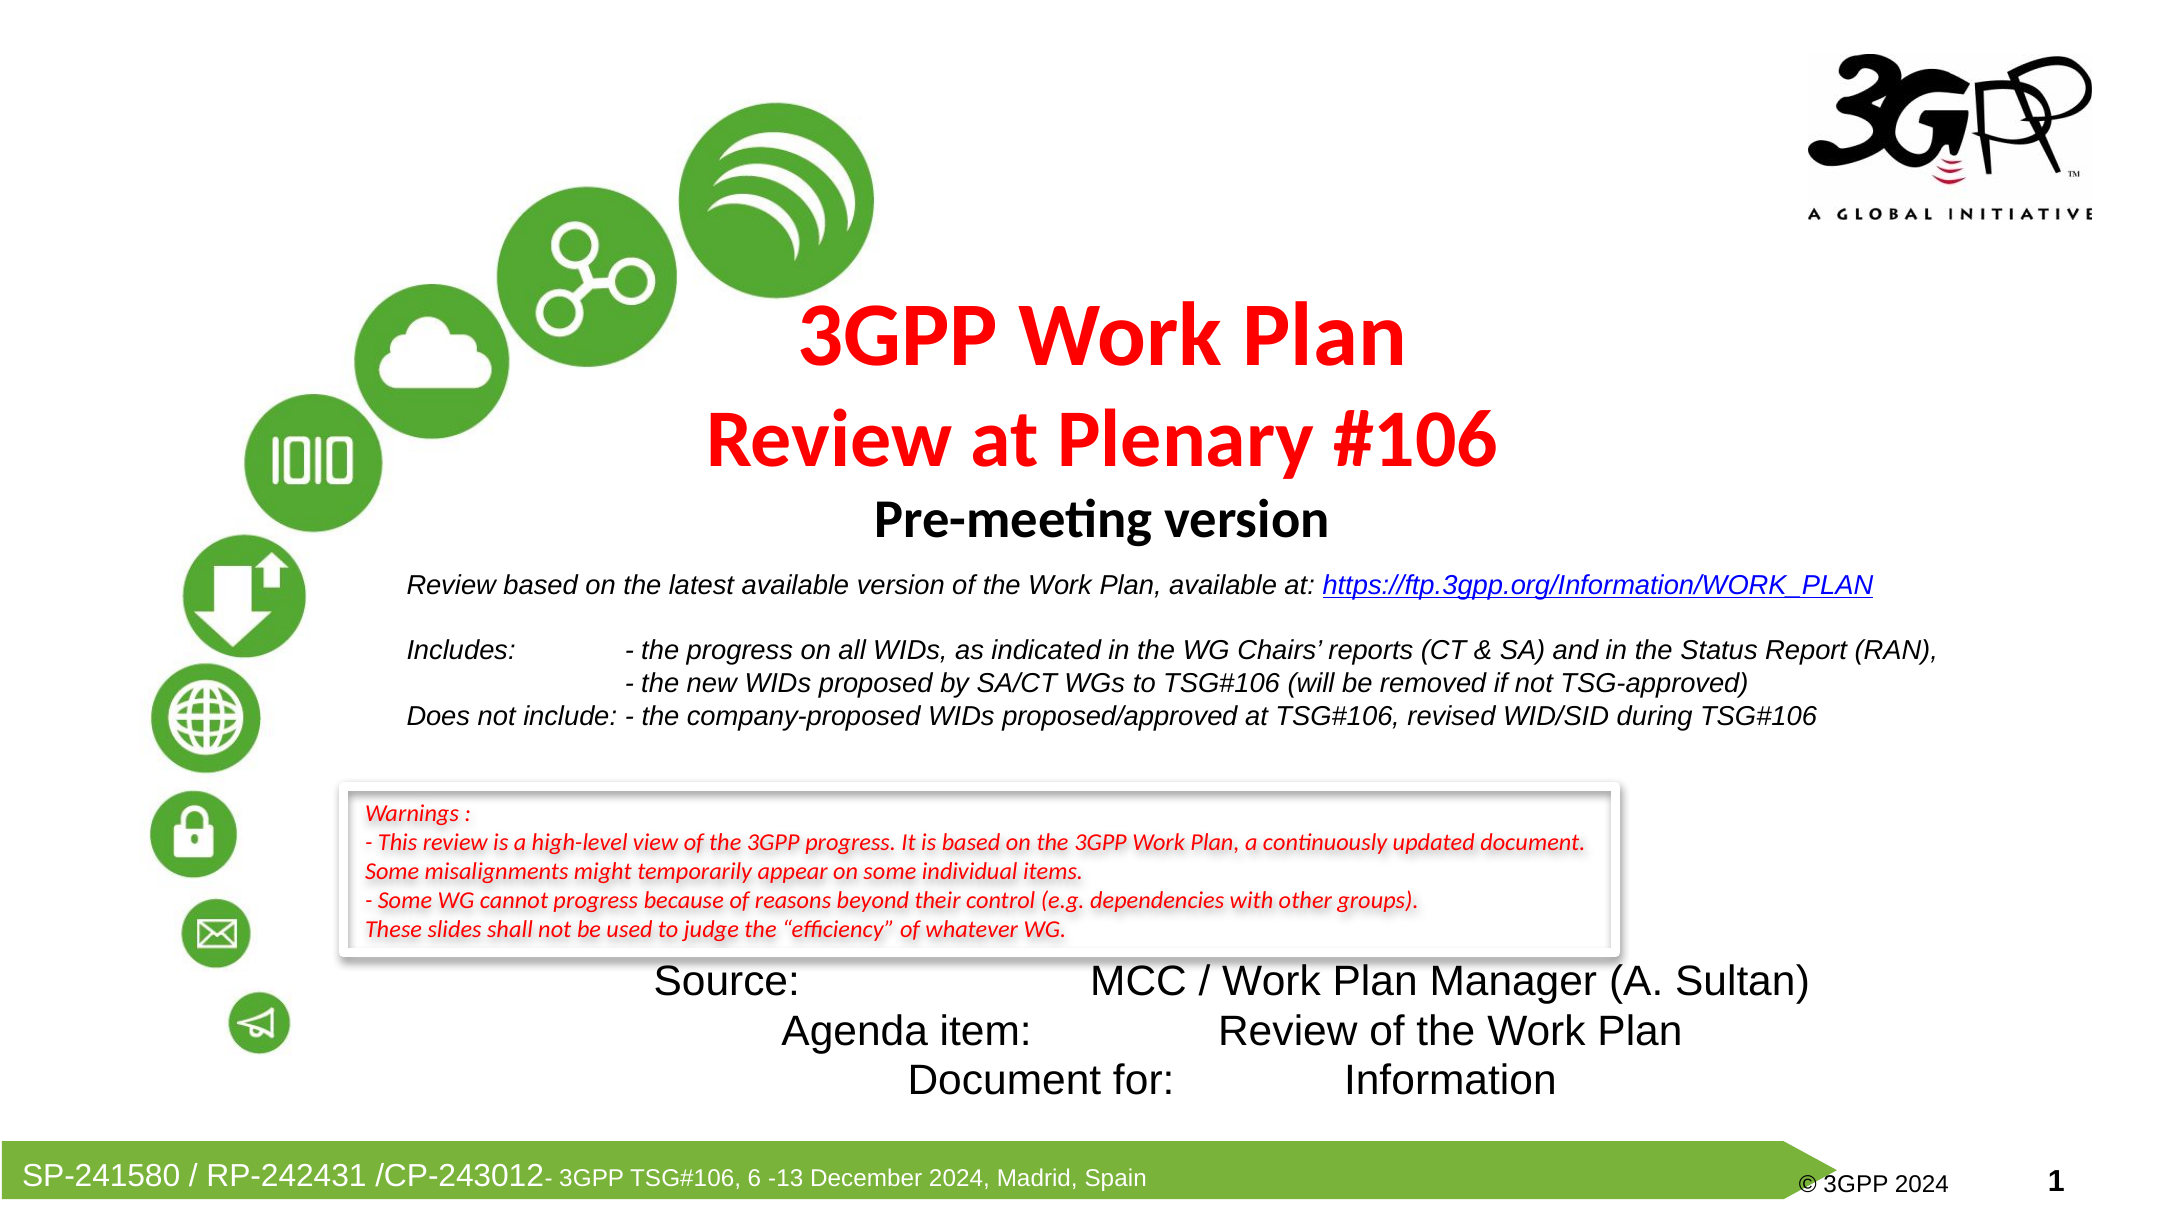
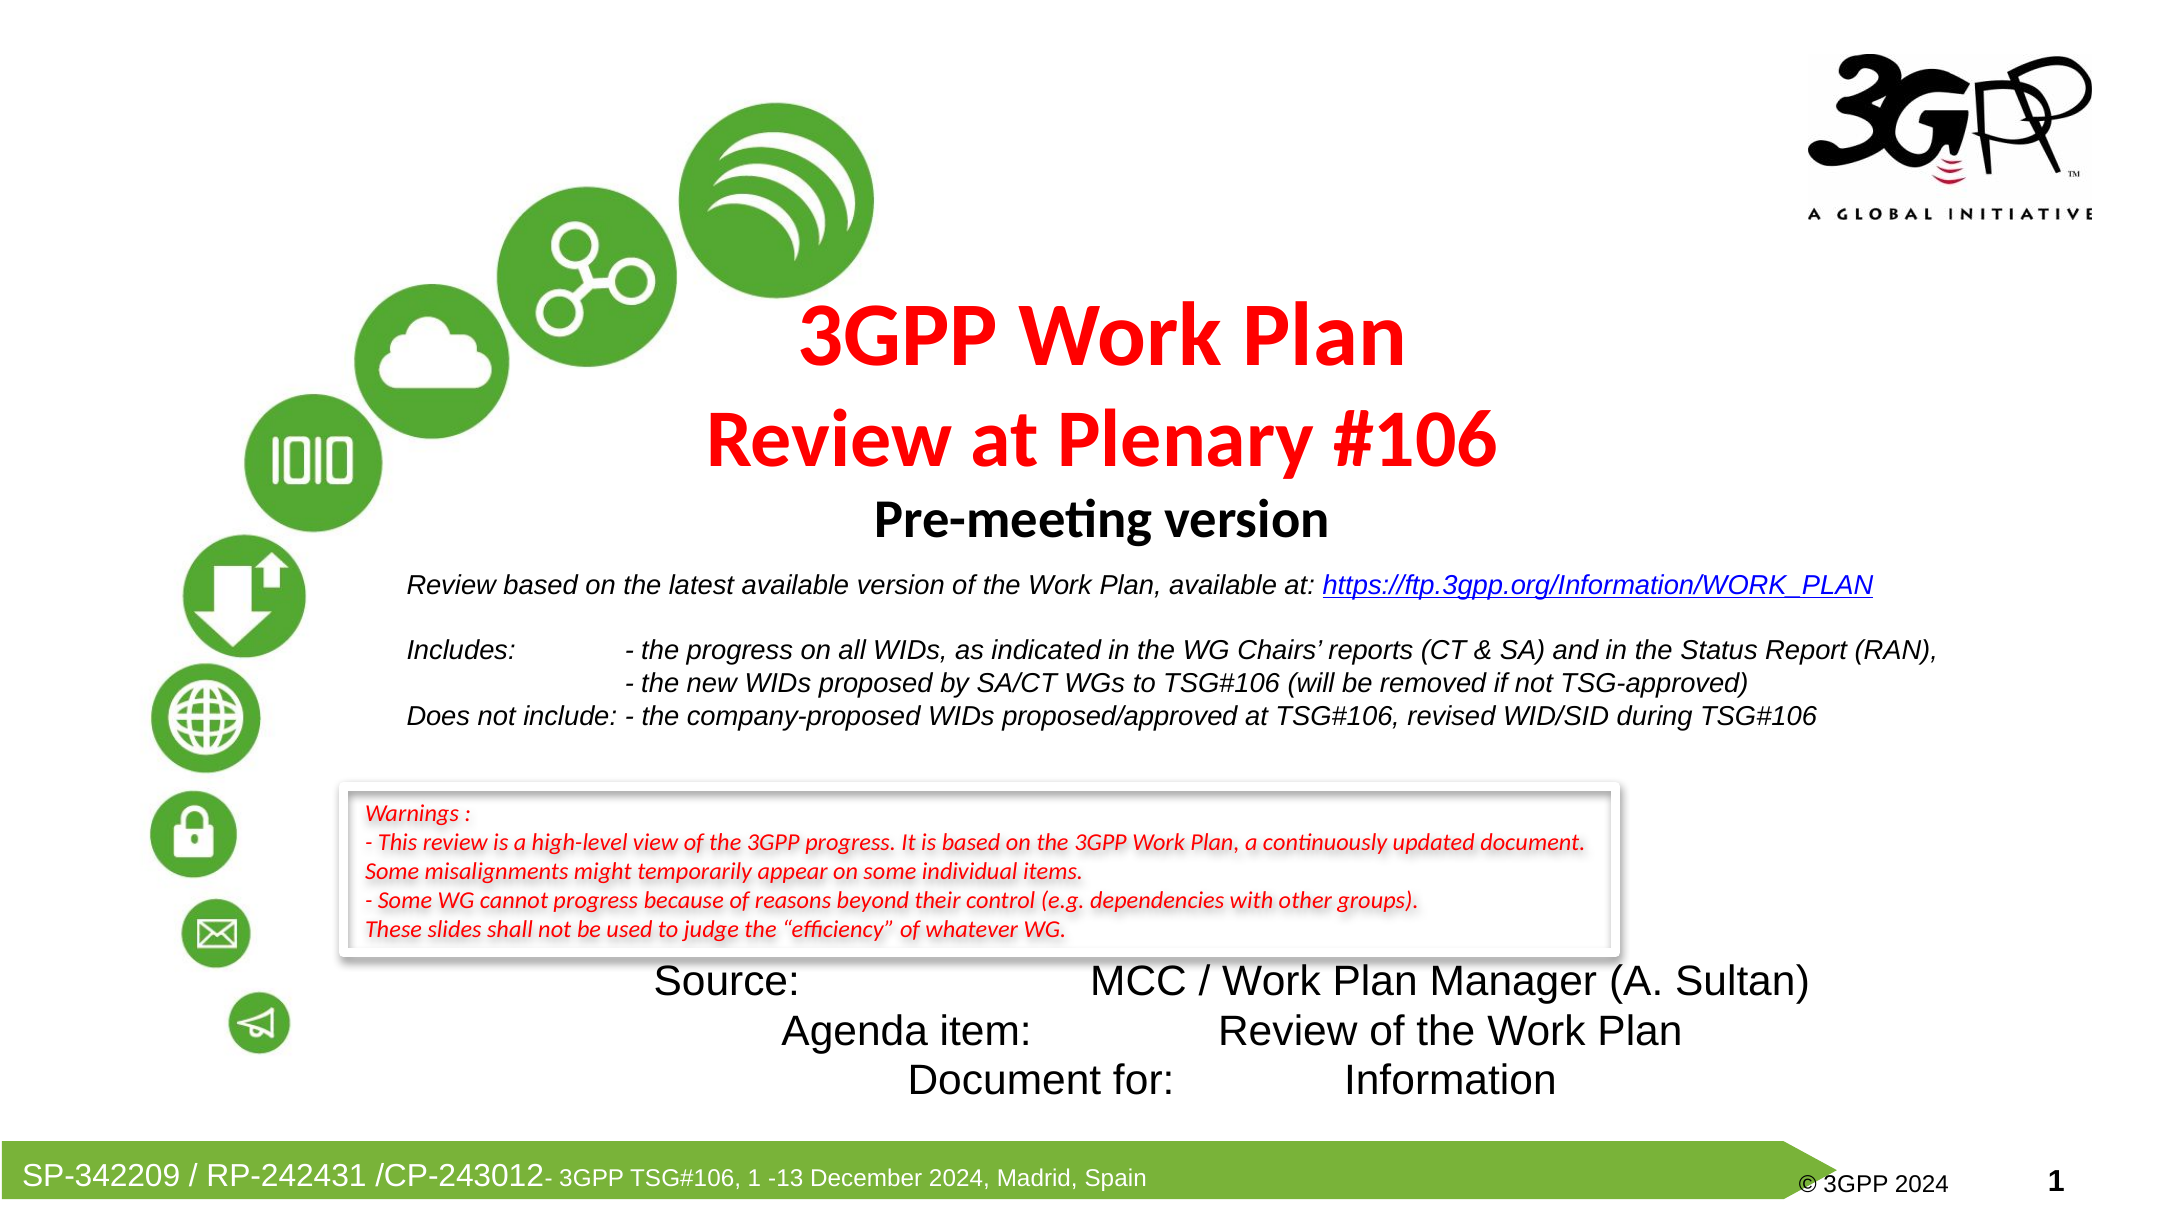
SP-241580: SP-241580 -> SP-342209 (101, 1176)
6: 6 -> 1 (754, 1179)
